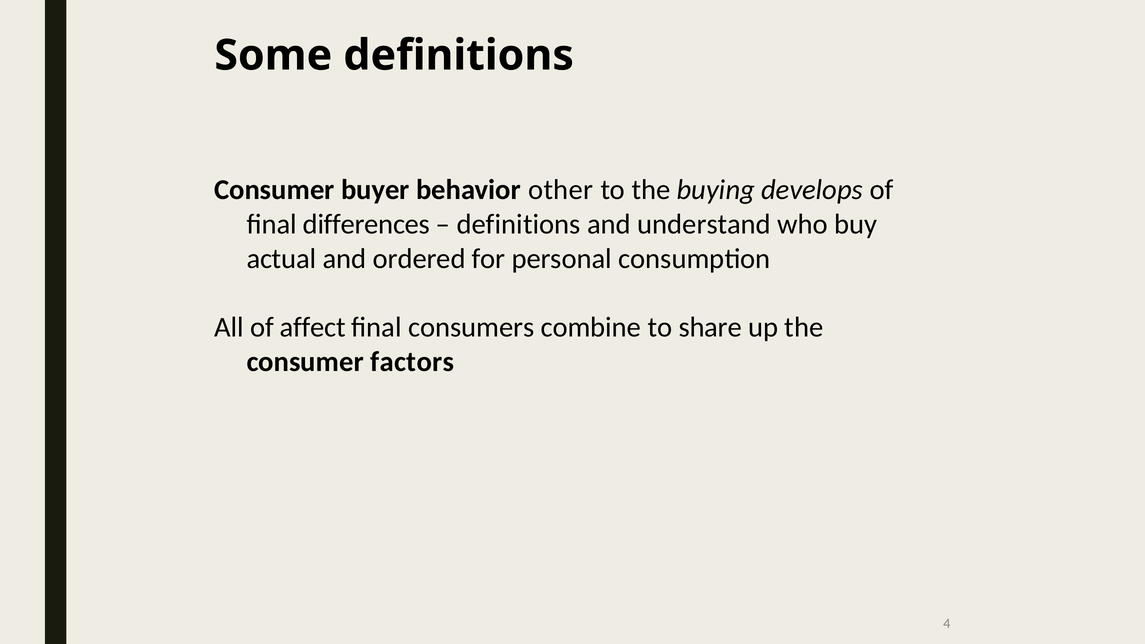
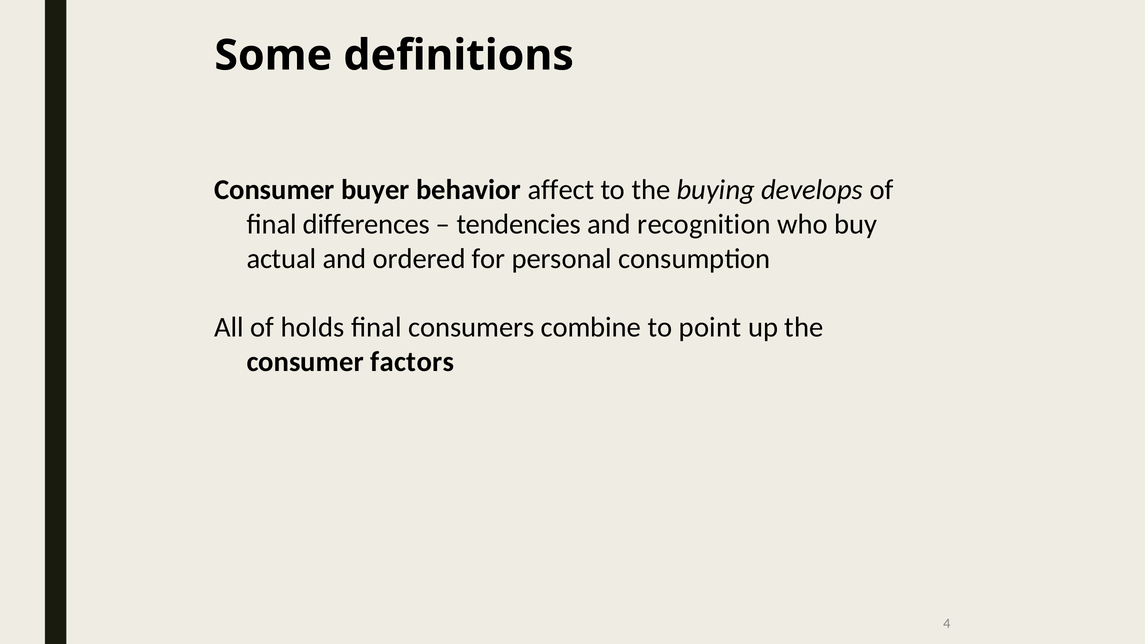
other: other -> affect (561, 190)
definitions: definitions -> tendencies (519, 224)
understand: understand -> recognition (704, 224)
affect: affect -> holds (313, 327)
share: share -> point (710, 327)
